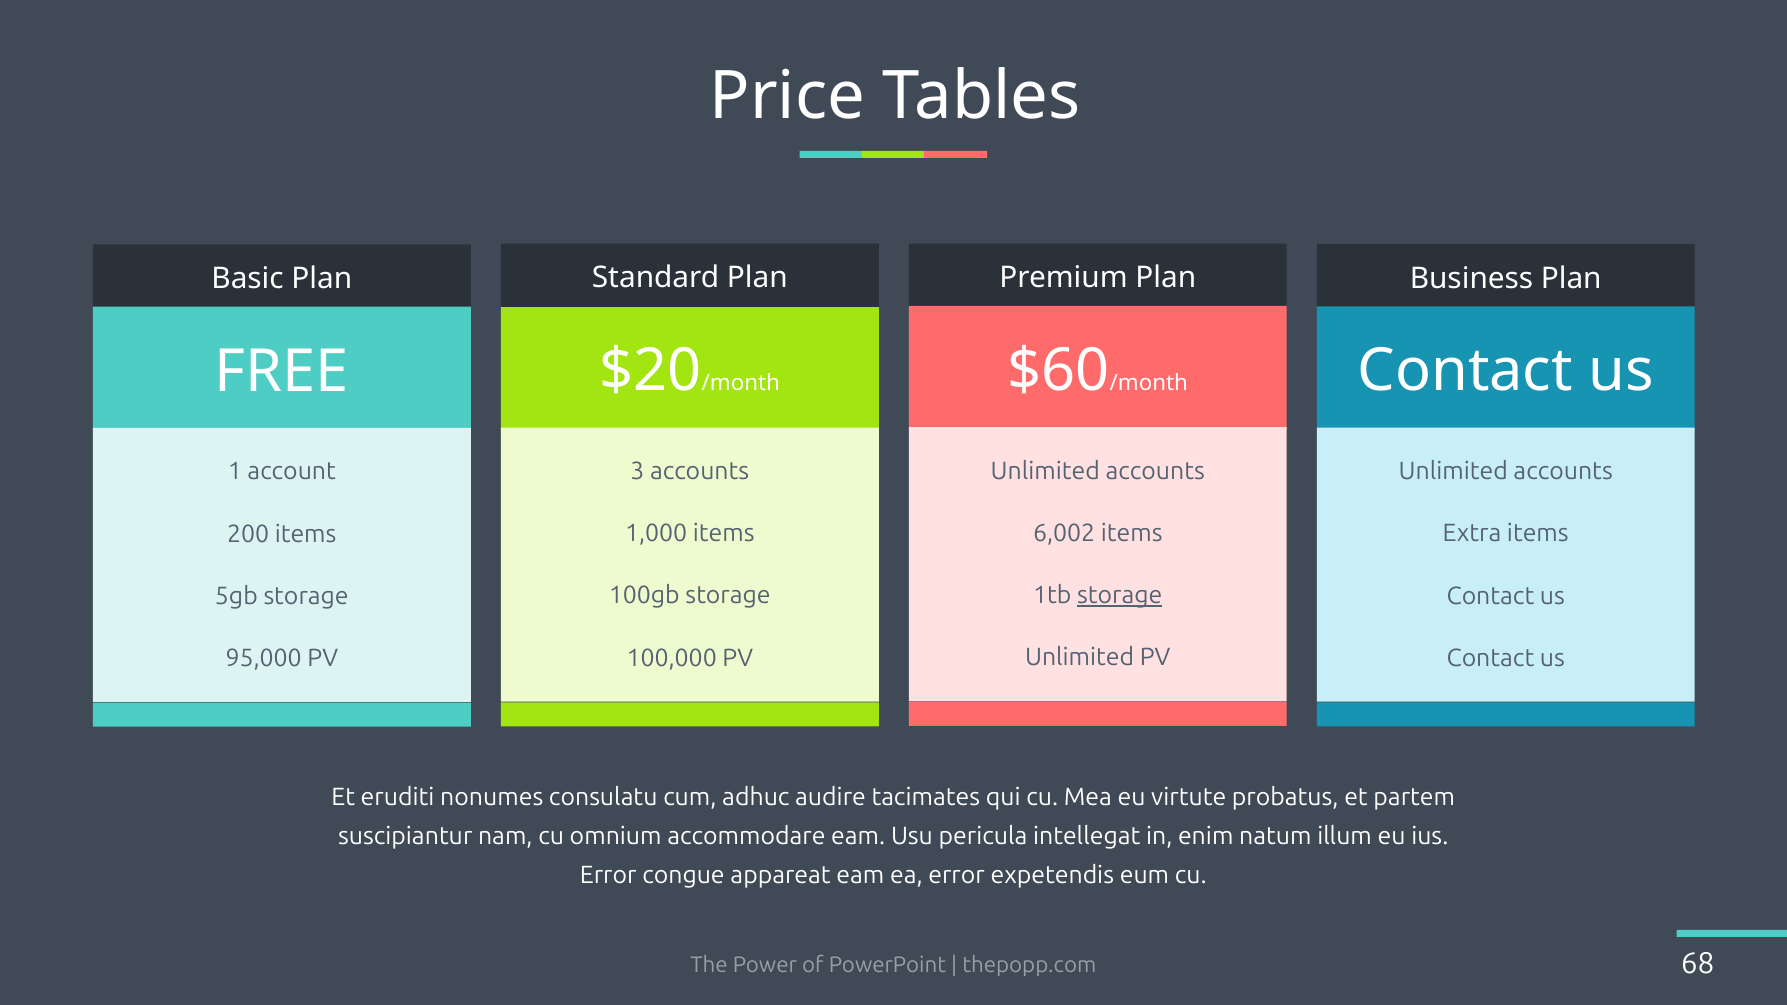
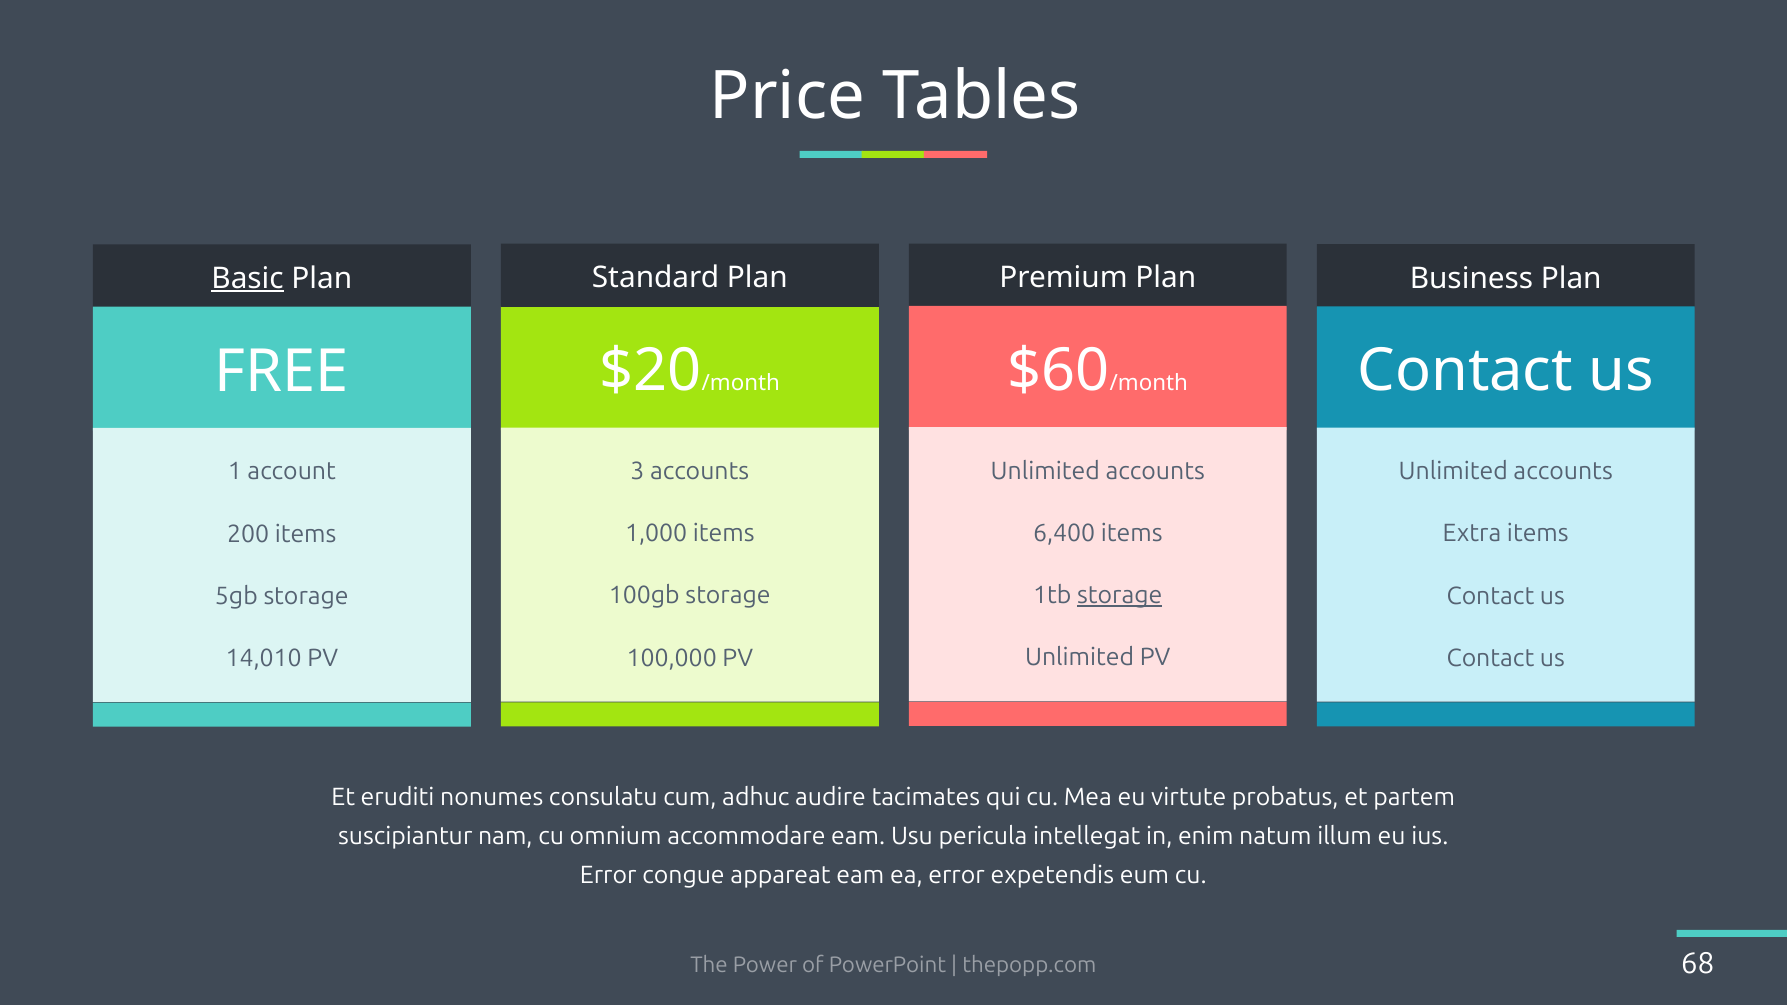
Basic underline: none -> present (248, 278)
6,002: 6,002 -> 6,400 (1064, 533)
95,000: 95,000 -> 14,010 (264, 658)
